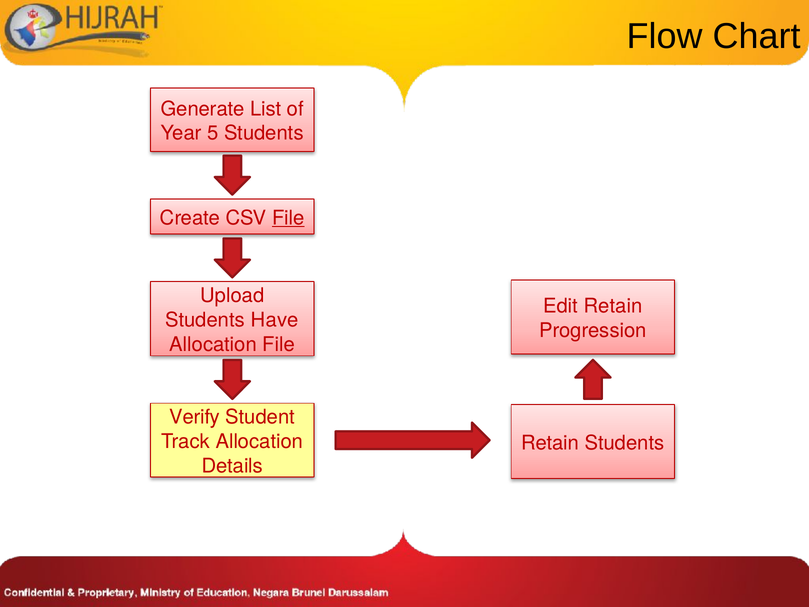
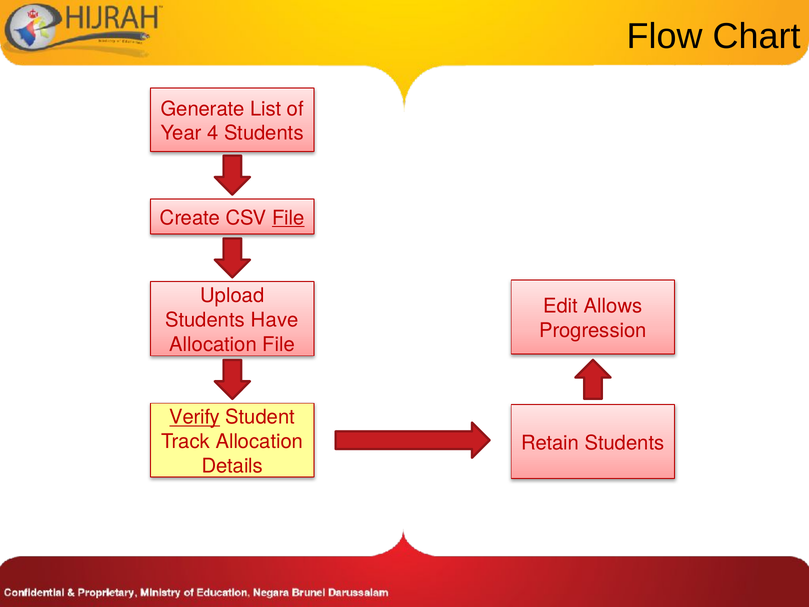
5: 5 -> 4 (213, 133)
Edit Retain: Retain -> Allows (613, 306)
Verify underline: none -> present (195, 417)
